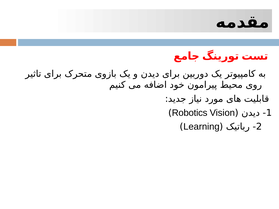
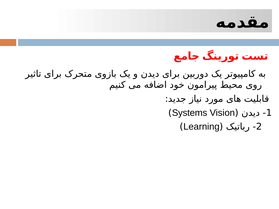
Robotics: Robotics -> Systems (190, 113)
